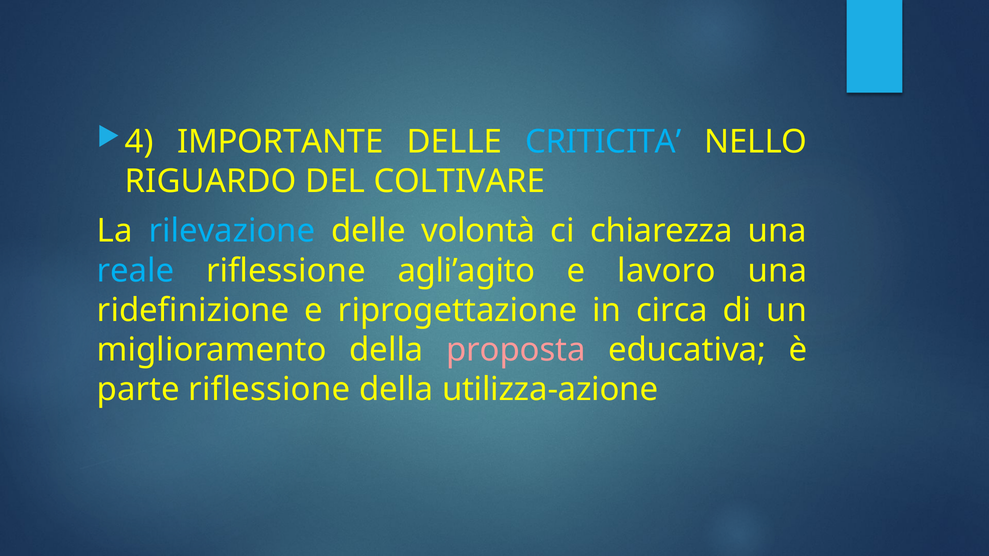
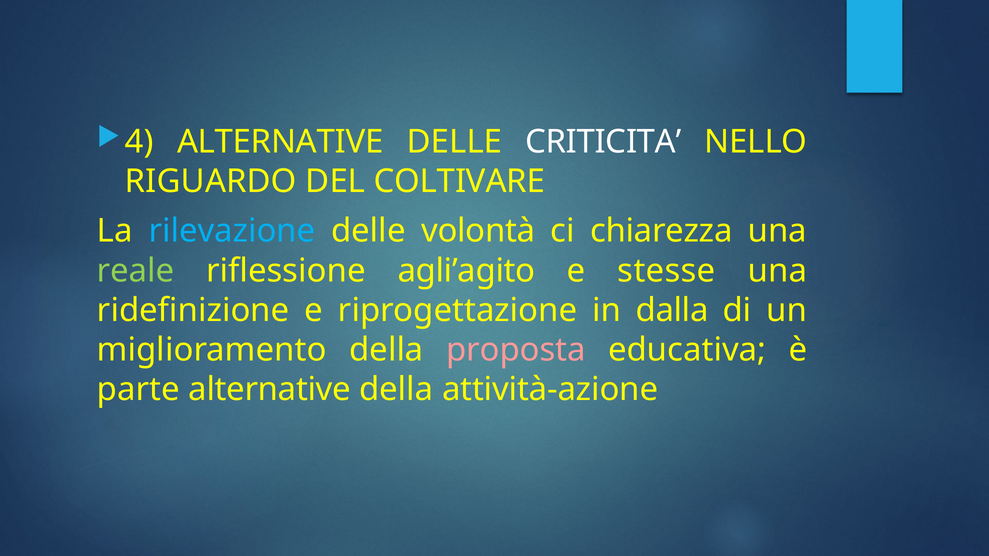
4 IMPORTANTE: IMPORTANTE -> ALTERNATIVE (280, 142)
CRITICITA colour: light blue -> white (603, 142)
reale colour: light blue -> light green (136, 271)
lavoro: lavoro -> stesse (666, 271)
circa: circa -> dalla (672, 310)
parte riflessione: riflessione -> alternative (270, 389)
utilizza-azione: utilizza-azione -> attività-azione (550, 389)
